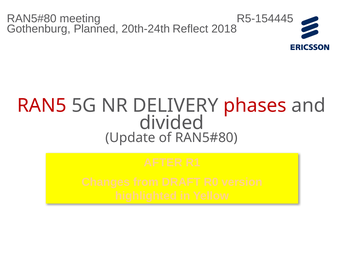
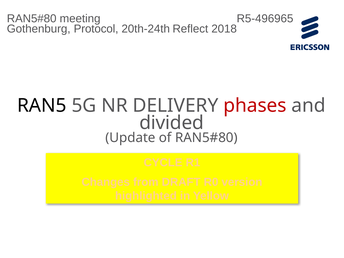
R5-154445: R5-154445 -> R5-496965 (265, 19)
Planned: Planned -> Protocol (96, 29)
RAN5 colour: red -> black (42, 106)
AFTER: AFTER -> CYCLE (163, 163)
